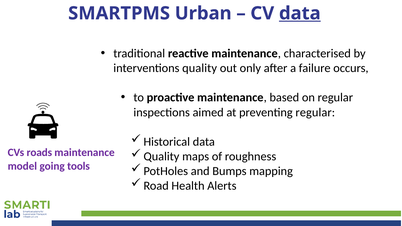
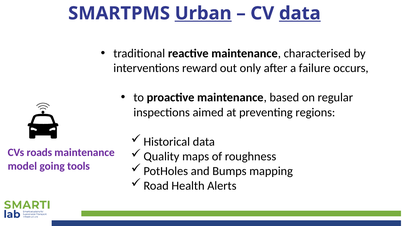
Urban underline: none -> present (203, 13)
interventions quality: quality -> reward (200, 68)
preventing regular: regular -> regions (315, 112)
